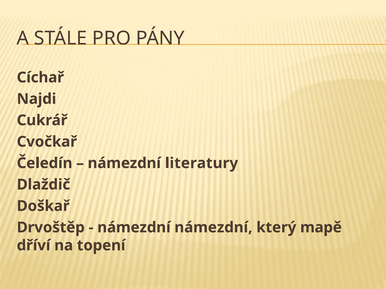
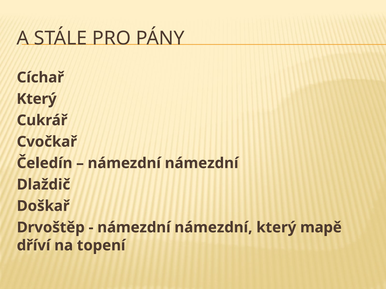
Najdi: Najdi -> Který (37, 99)
literatury: literatury -> námezdní (202, 163)
